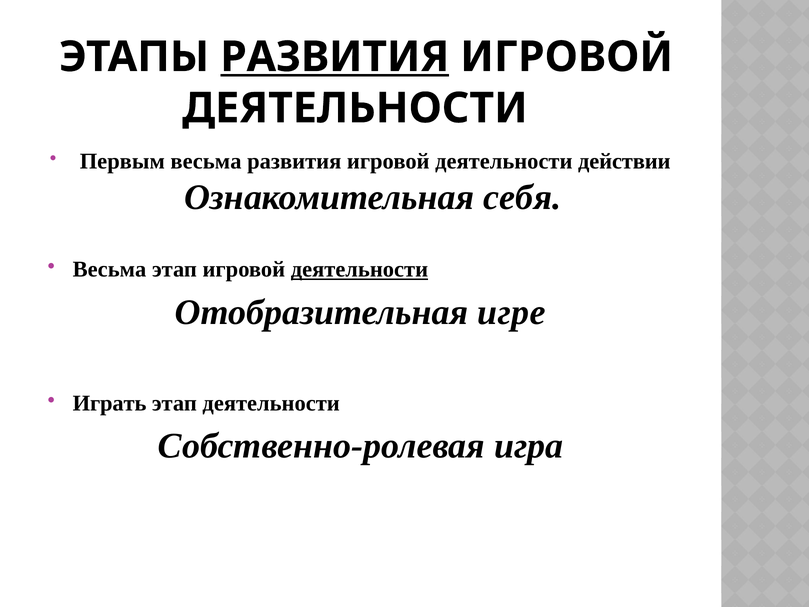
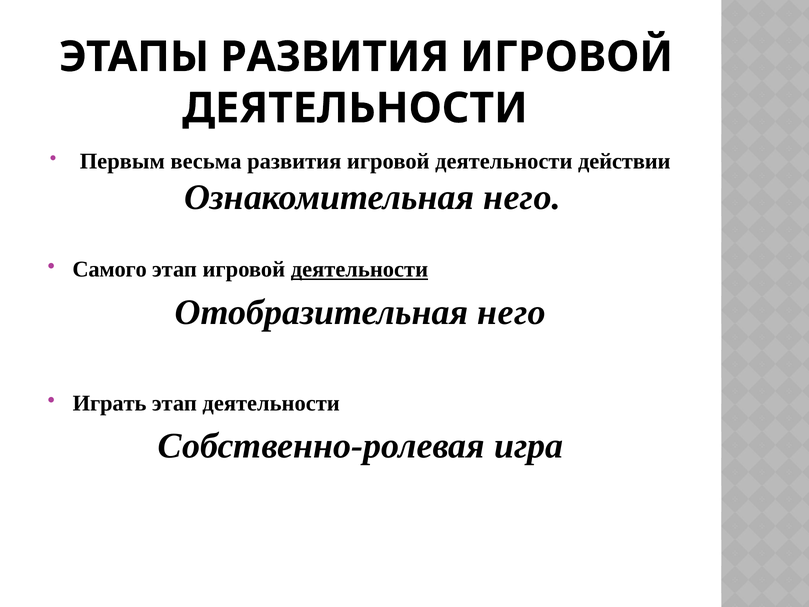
РАЗВИТИЯ underline: present -> none (335, 57)
Ознакомительная себя: себя -> него (522, 198)
Весьма: Весьма -> Самого (110, 269)
Отобразительная игре: игре -> него (512, 312)
